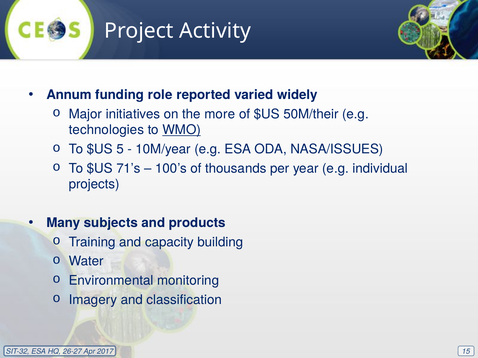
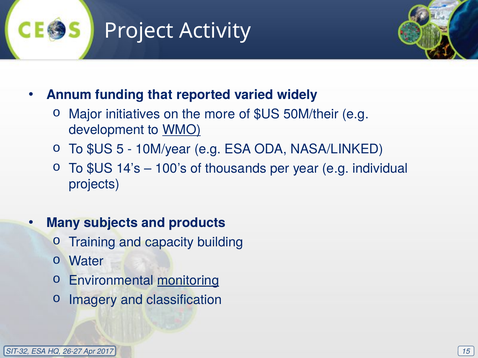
role: role -> that (160, 95)
technologies: technologies -> development (106, 130)
NASA/ISSUES: NASA/ISSUES -> NASA/LINKED (337, 149)
71’s: 71’s -> 14’s (128, 169)
monitoring underline: none -> present (188, 281)
